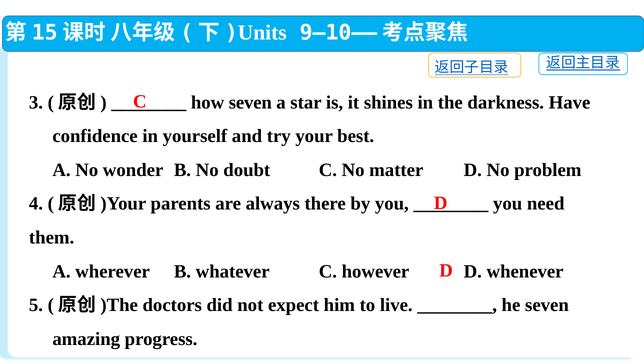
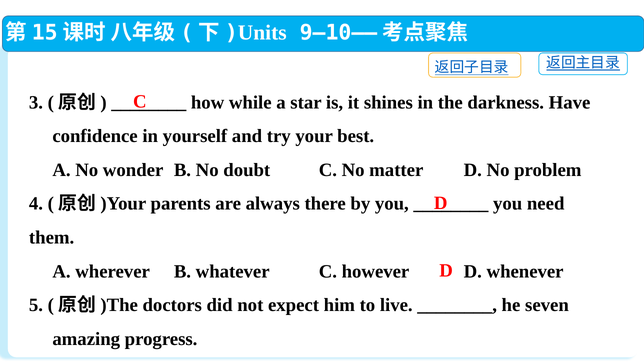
how seven: seven -> while (250, 102)
